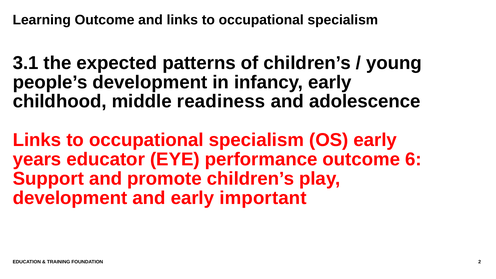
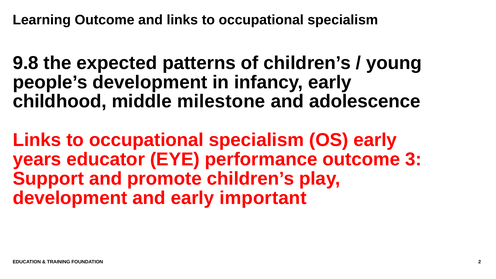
3.1: 3.1 -> 9.8 (26, 63)
readiness: readiness -> milestone (221, 102)
6: 6 -> 3 (414, 159)
